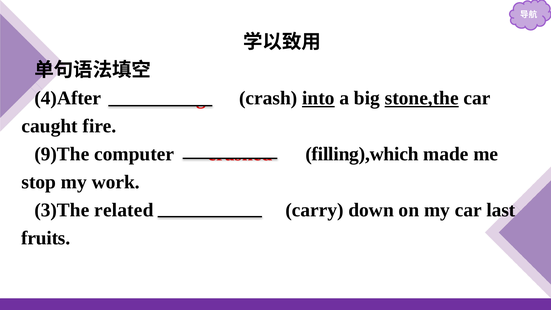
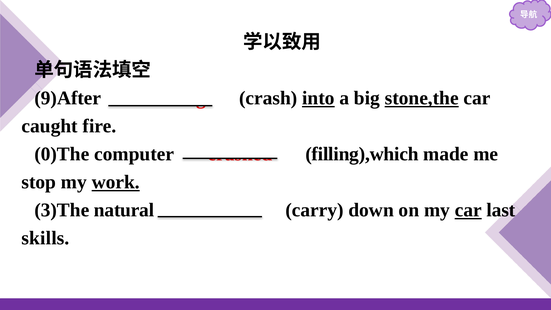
4)After: 4)After -> 9)After (68, 98)
9)The: 9)The -> 0)The (62, 154)
work underline: none -> present (116, 182)
related: related -> natural (124, 210)
car underline: none -> present (468, 210)
fruits: fruits -> skills (46, 238)
